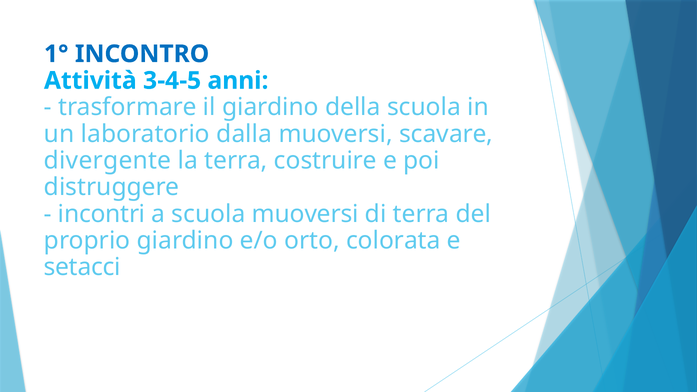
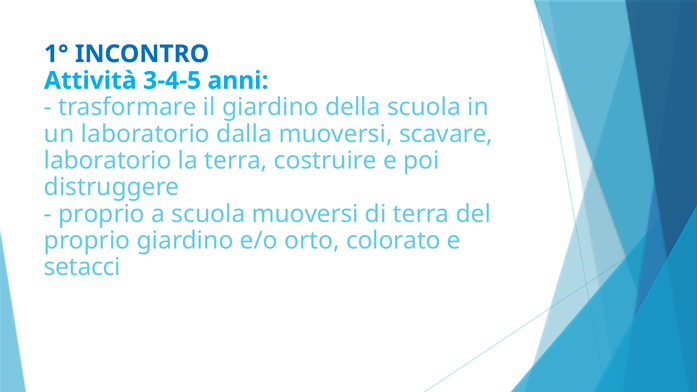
divergente: divergente -> laboratorio (108, 161)
incontri: incontri -> proprio (102, 214)
colorata: colorata -> colorato (393, 241)
